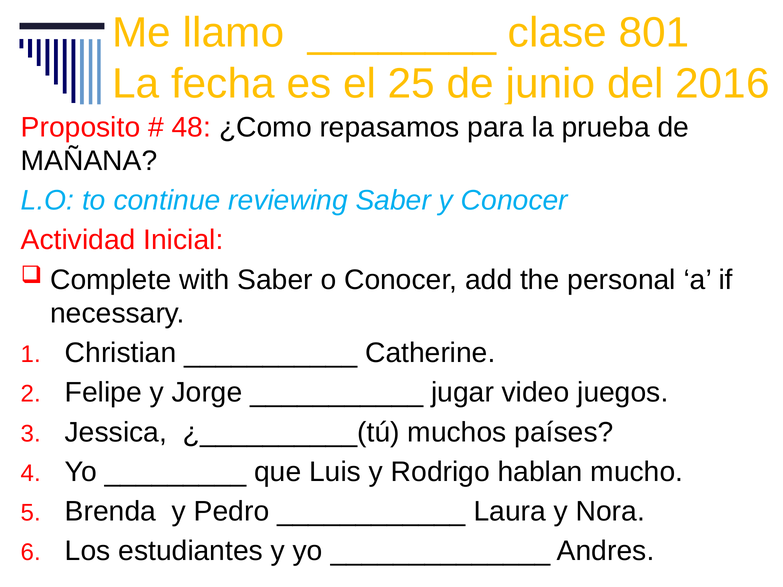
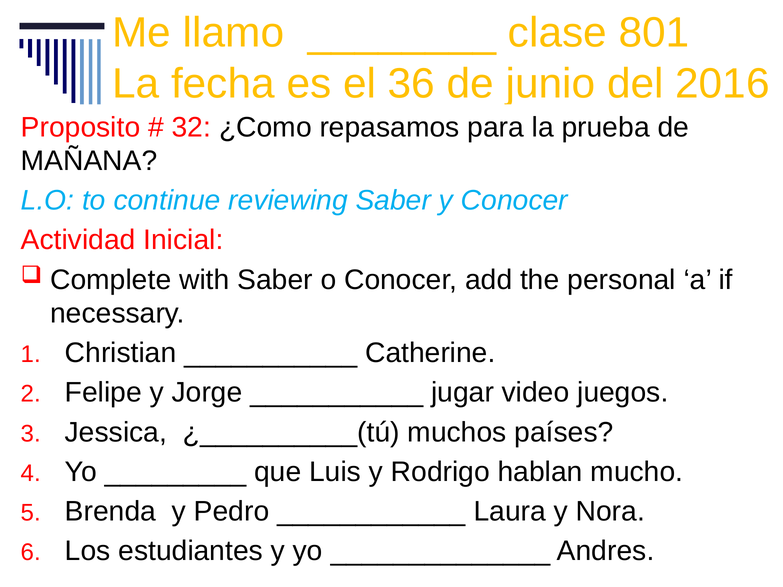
25: 25 -> 36 (411, 84)
48: 48 -> 32 (191, 127)
